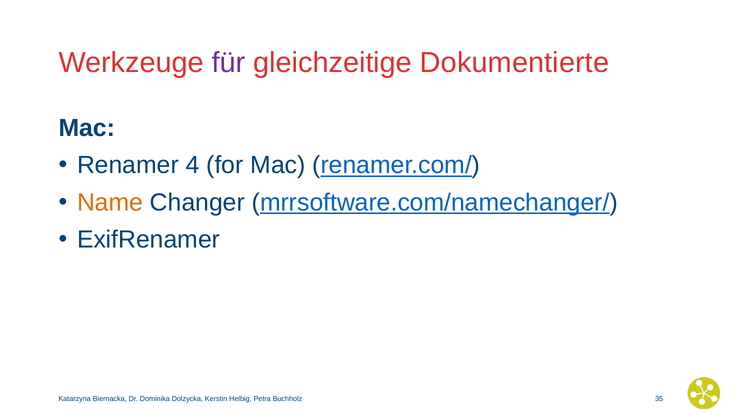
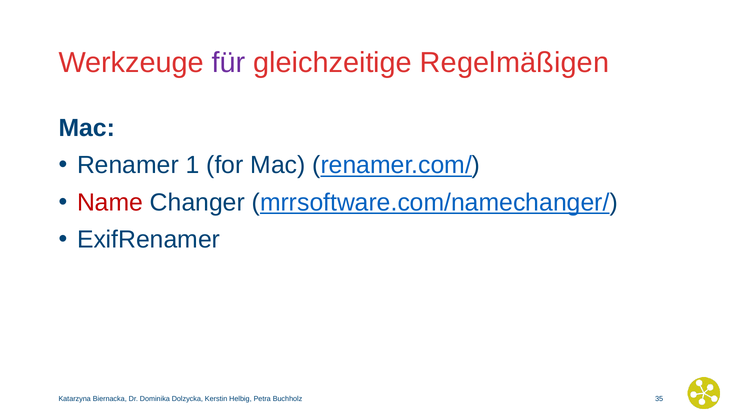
Dokumentierte: Dokumentierte -> Regelmäßigen (515, 62)
4: 4 -> 1 (193, 165)
Name colour: orange -> red (110, 202)
